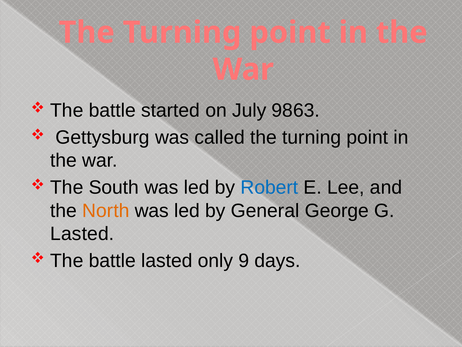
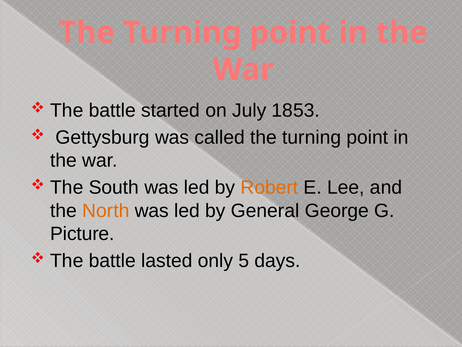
9863: 9863 -> 1853 (296, 110)
Robert colour: blue -> orange (269, 187)
Lasted: Lasted -> Picture (82, 234)
9: 9 -> 5 (244, 260)
